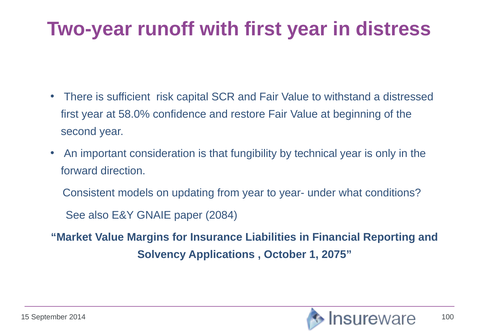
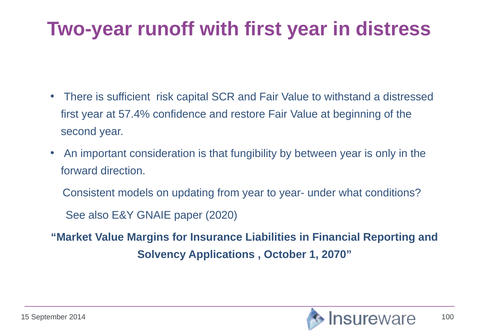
58.0%: 58.0% -> 57.4% (134, 114)
technical: technical -> between (316, 153)
2084: 2084 -> 2020 (221, 215)
2075: 2075 -> 2070 (337, 254)
